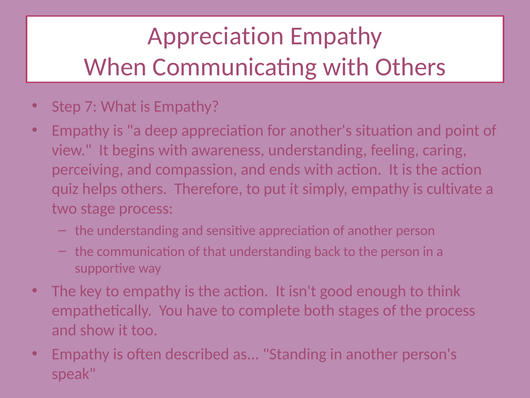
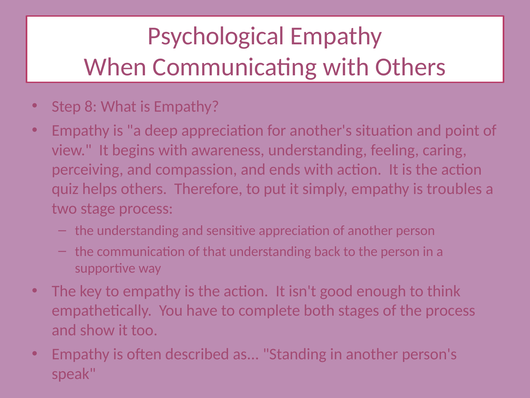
Appreciation: Appreciation -> Psychological (216, 36)
7: 7 -> 8 (91, 106)
cultivate: cultivate -> troubles (454, 189)
